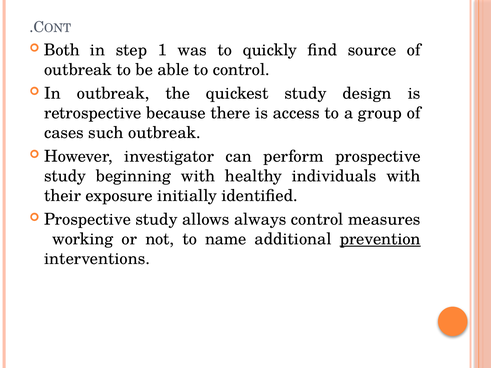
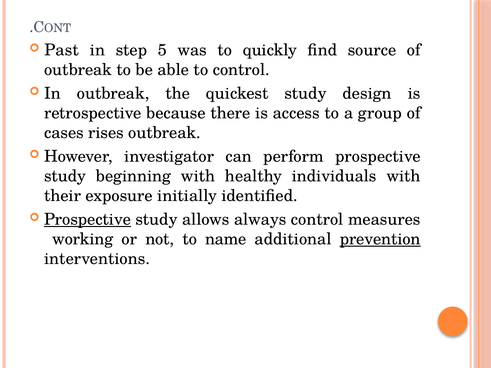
Both: Both -> Past (62, 50)
1: 1 -> 5 (162, 50)
such: such -> rises (106, 133)
Prospective underline: none -> present (88, 220)
